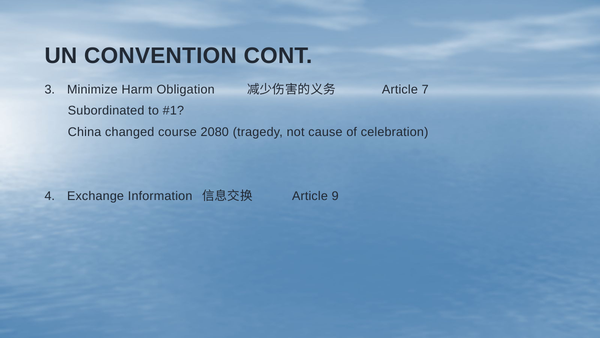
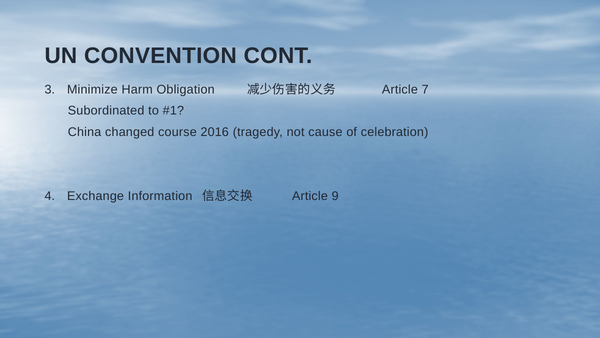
2080: 2080 -> 2016 (215, 132)
